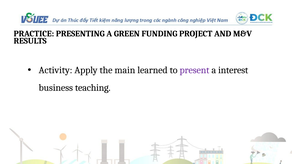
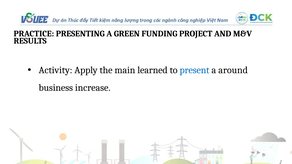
present colour: purple -> blue (195, 70)
interest: interest -> around (233, 70)
teaching: teaching -> increase (93, 88)
